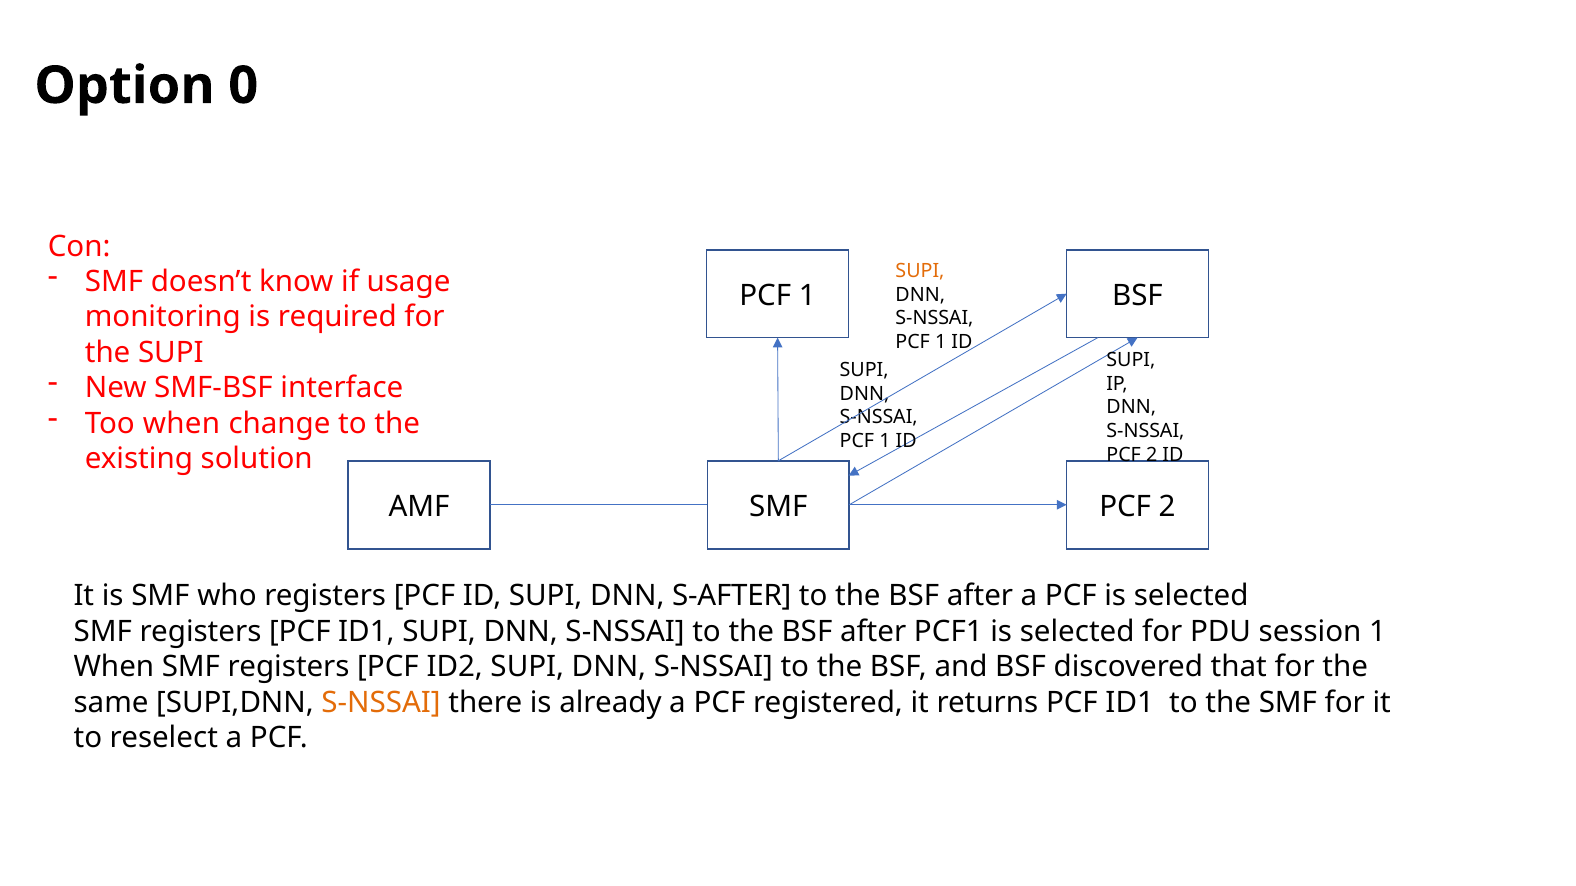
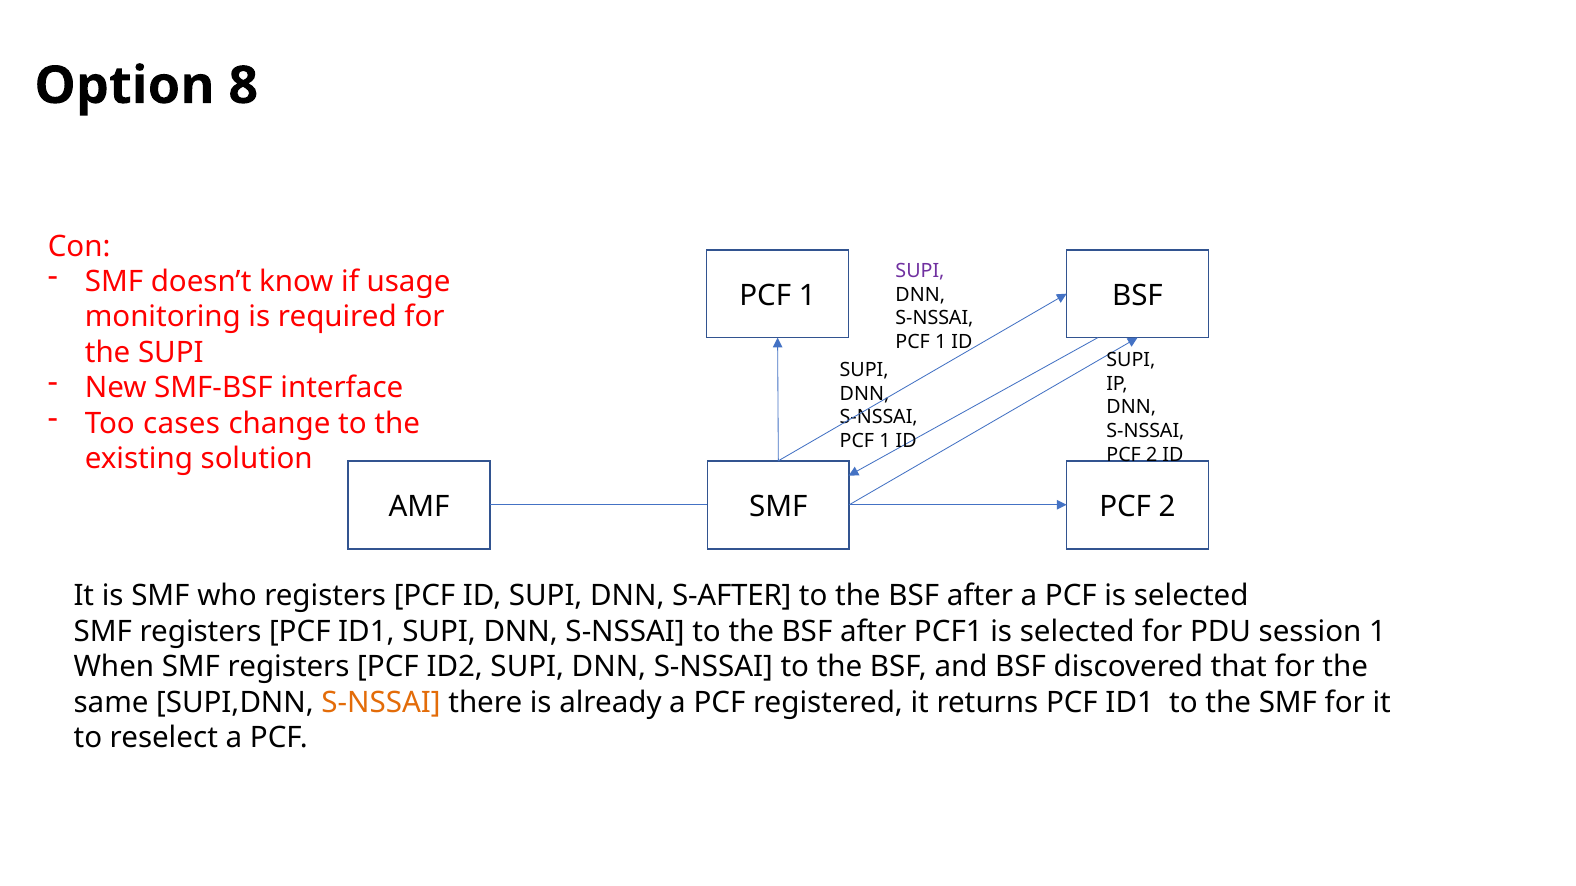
0: 0 -> 8 (243, 86)
SUPI colour: orange -> purple (920, 271)
Too when: when -> cases (182, 424)
